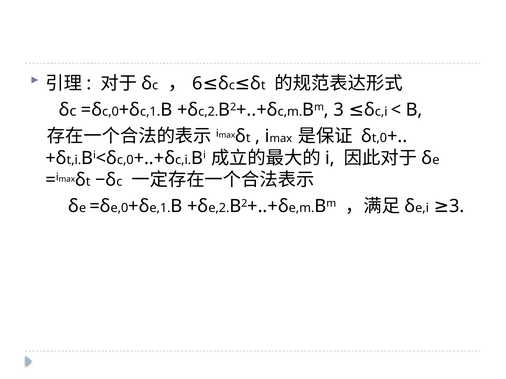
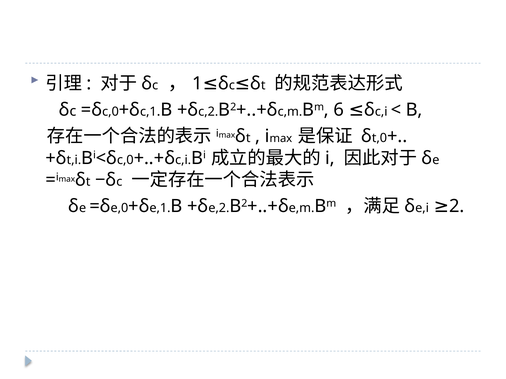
6: 6 -> 1 (198, 84)
3: 3 -> 6 (339, 110)
3: 3 -> 2 (457, 206)
